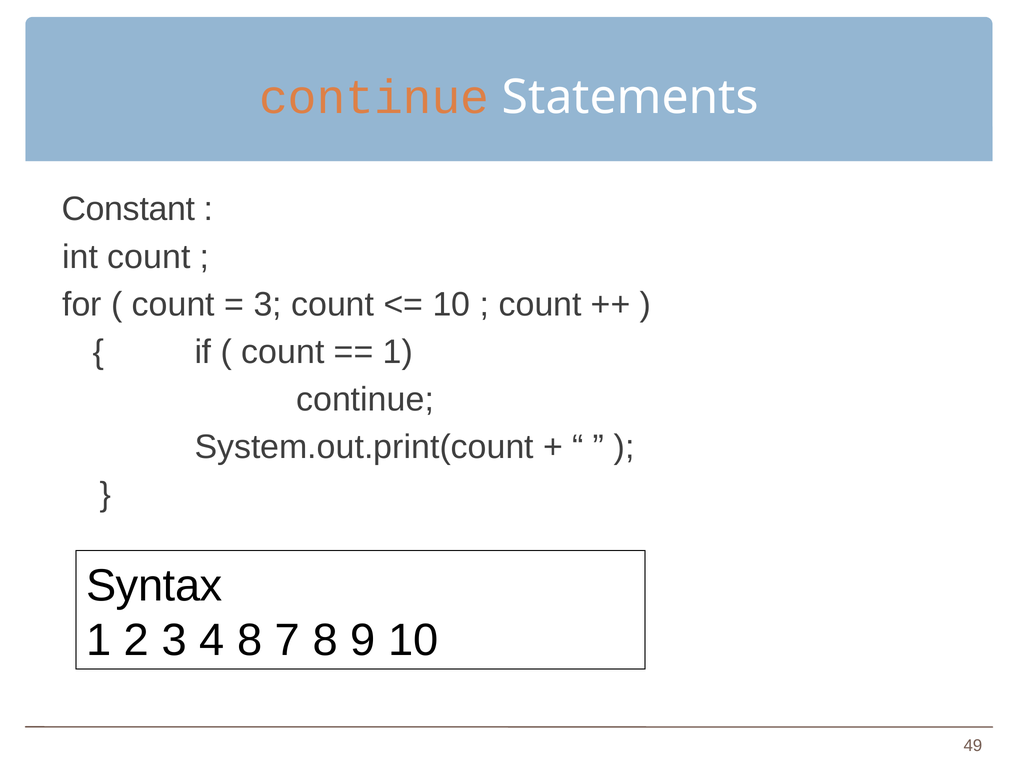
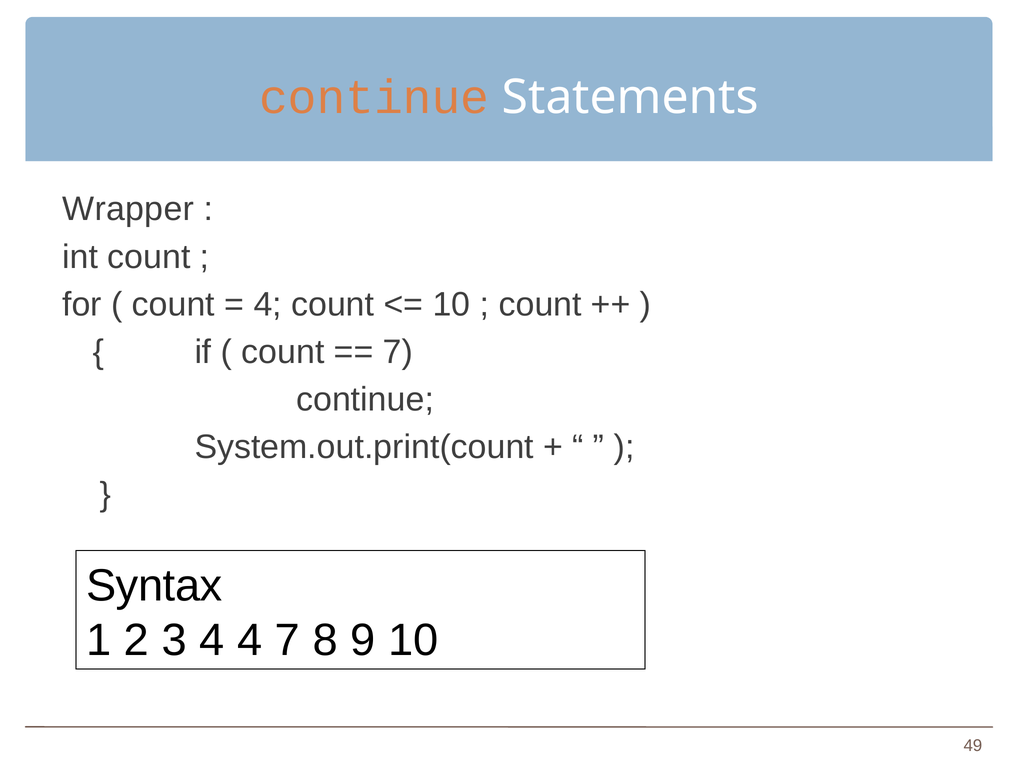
Constant: Constant -> Wrapper (128, 209)
3: 3 -> 4 (268, 304)
1: 1 -> 7 (398, 352)
4 8: 8 -> 4 (250, 640)
